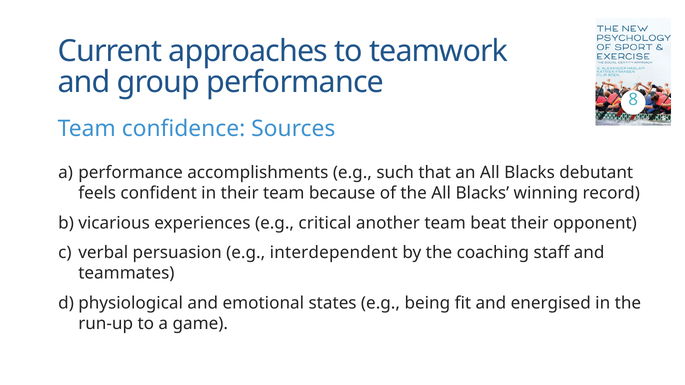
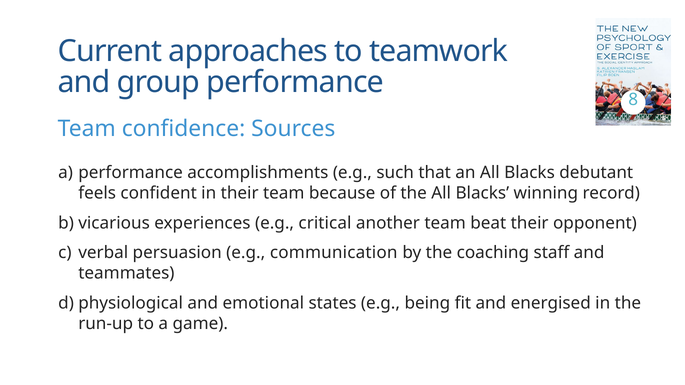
interdependent: interdependent -> communication (334, 253)
